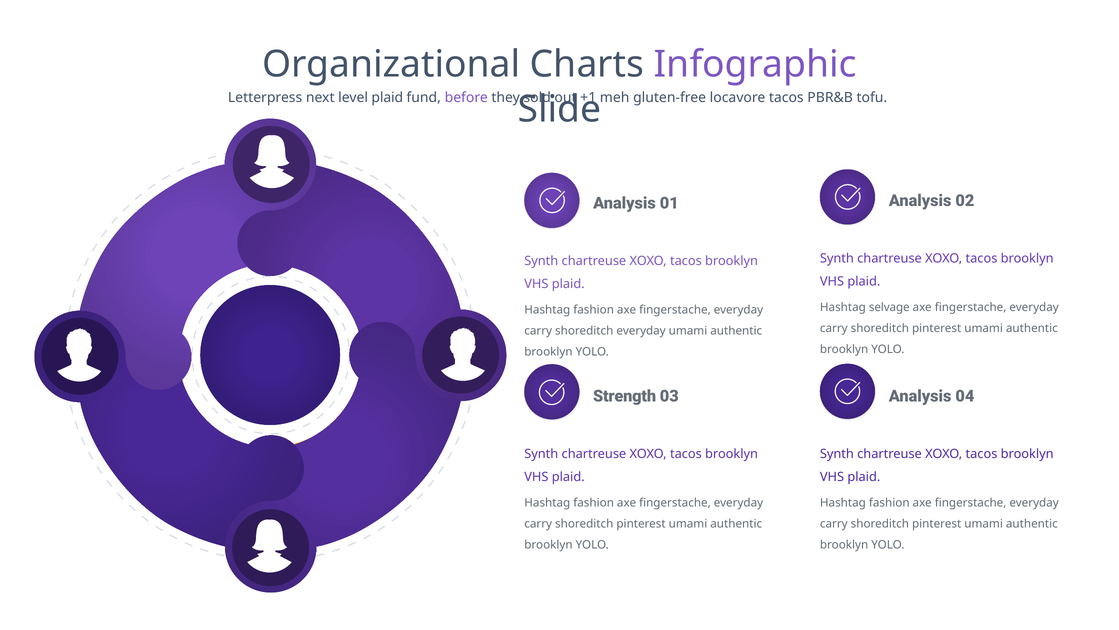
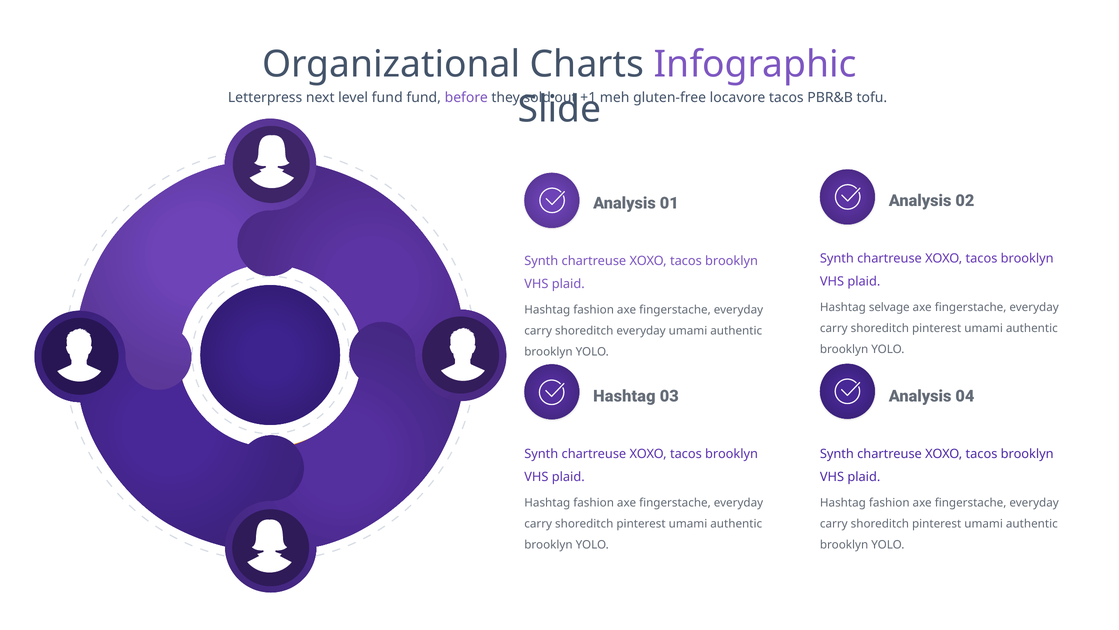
plaid: plaid -> fund (387, 98)
Strength: Strength -> Hashtag (624, 396)
